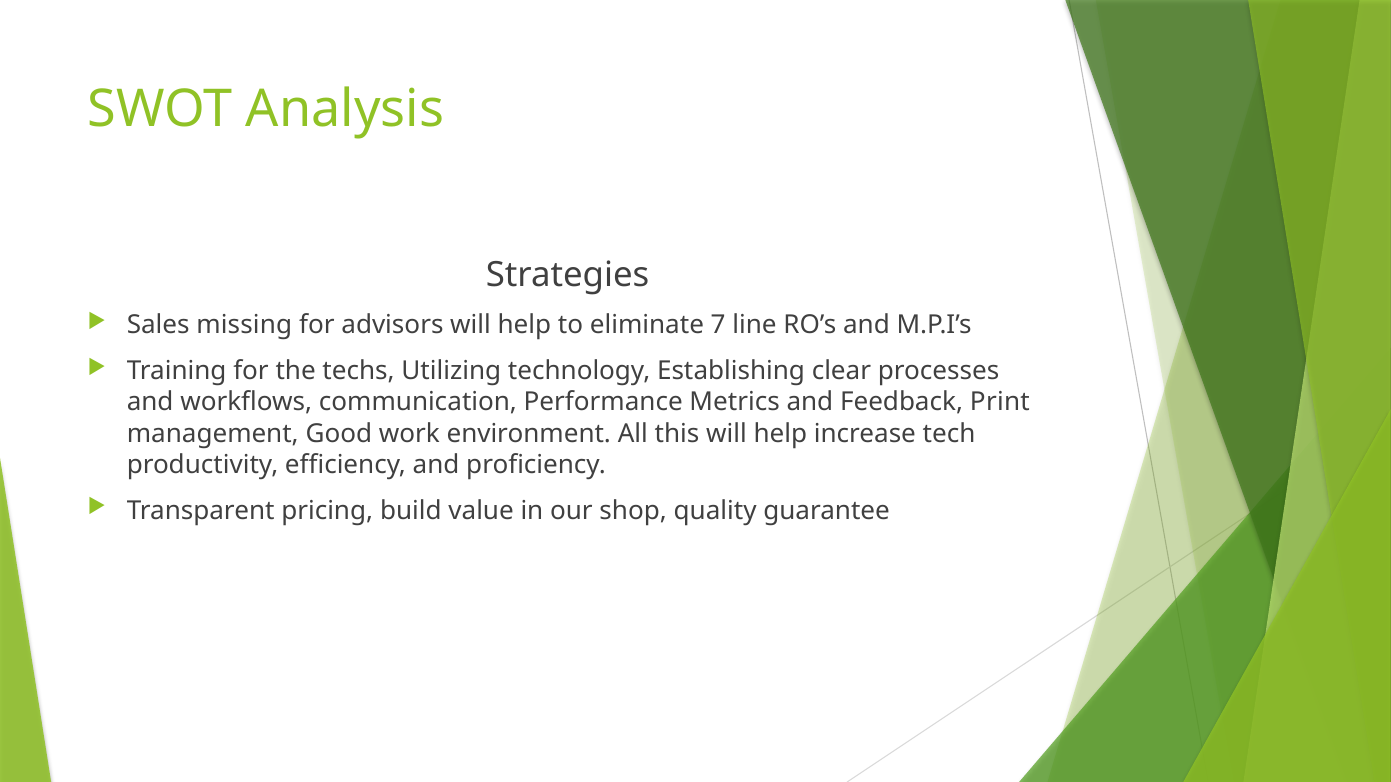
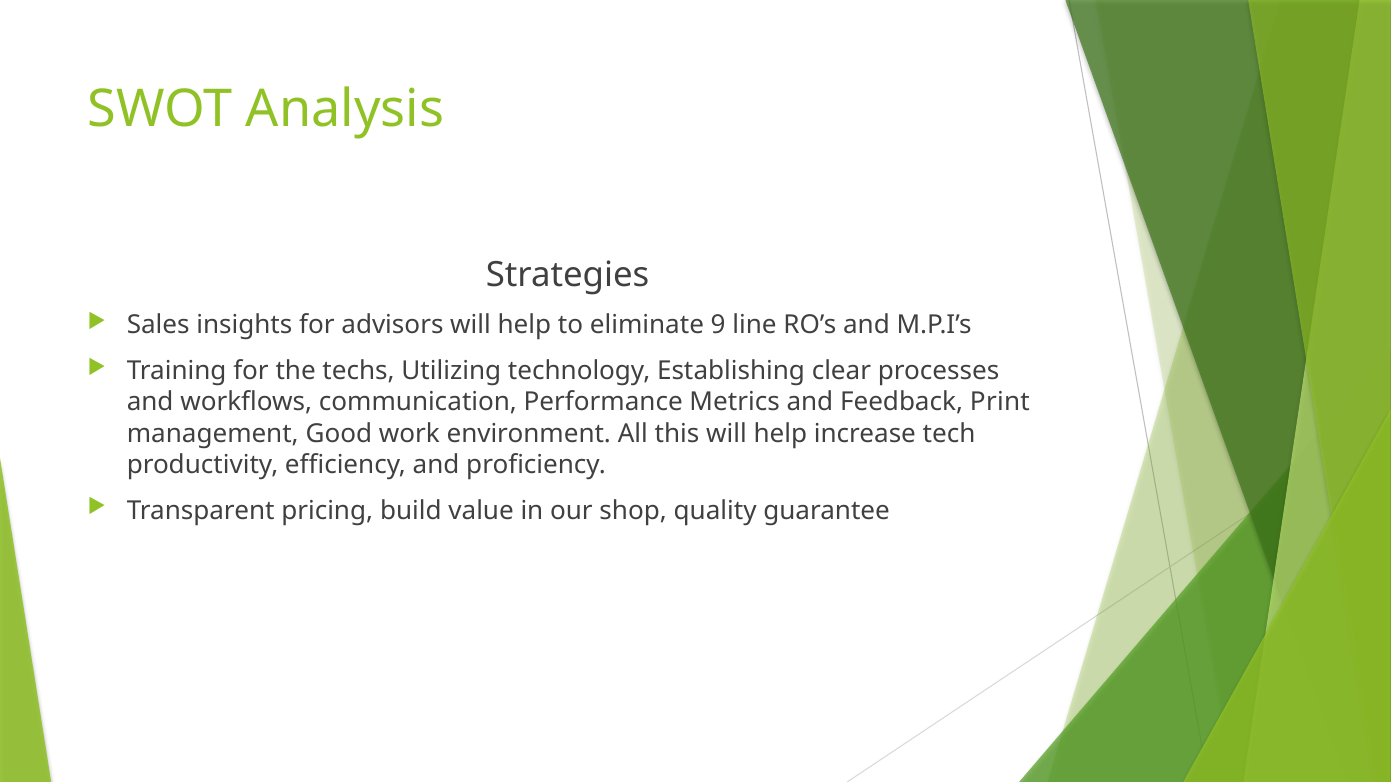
missing: missing -> insights (244, 325)
7: 7 -> 9 (718, 325)
